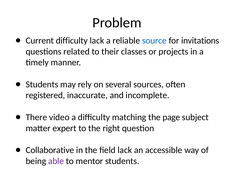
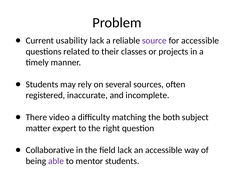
Current difficulty: difficulty -> usability (72, 40)
source colour: blue -> purple (154, 40)
for invitations: invitations -> accessible (200, 40)
page: page -> both (171, 117)
